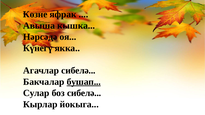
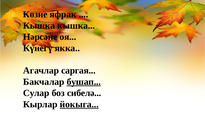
Авыша: Авыша -> Кышка (39, 26)
Нәрсәдә: Нәрсәдә -> Нәрсәне (40, 37)
Агачлар сибелә: сибелә -> саргая (78, 71)
йокыга underline: none -> present (79, 105)
